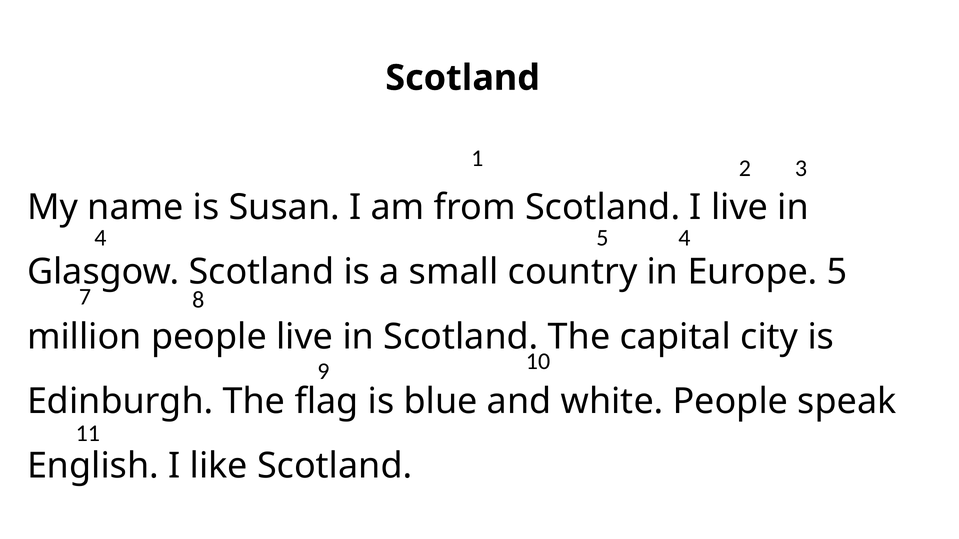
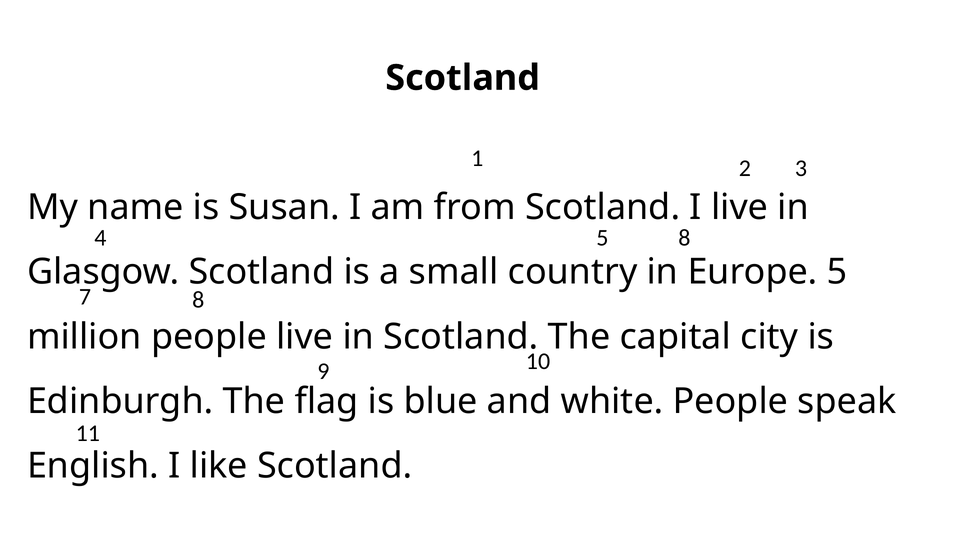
5 4: 4 -> 8 (684, 238)
